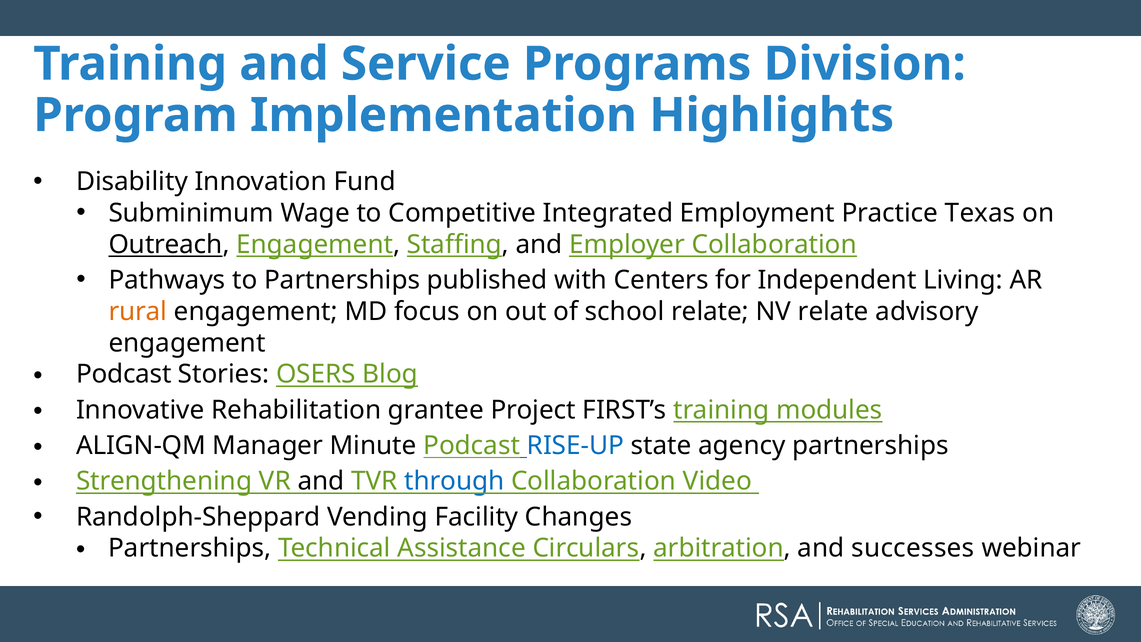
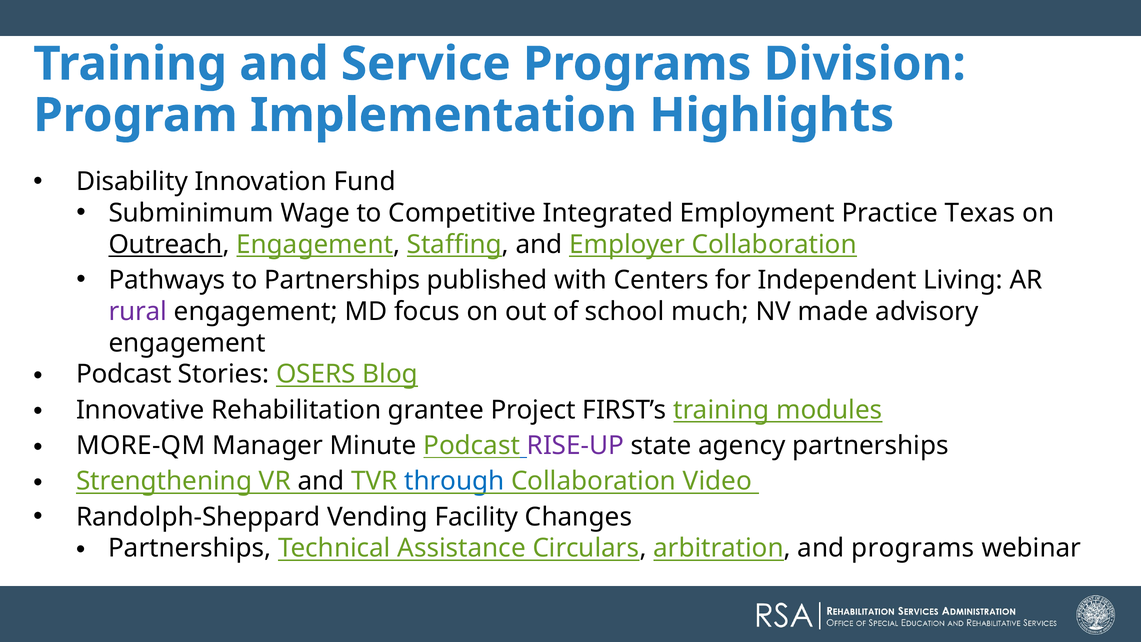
rural colour: orange -> purple (138, 312)
school relate: relate -> much (710, 312)
NV relate: relate -> made (833, 312)
ALIGN-QM: ALIGN-QM -> MORE-QM (141, 446)
RISE-UP colour: blue -> purple (575, 446)
and successes: successes -> programs (913, 548)
